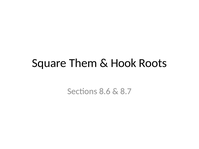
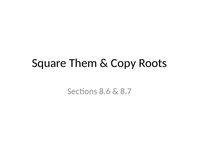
Hook: Hook -> Copy (123, 63)
